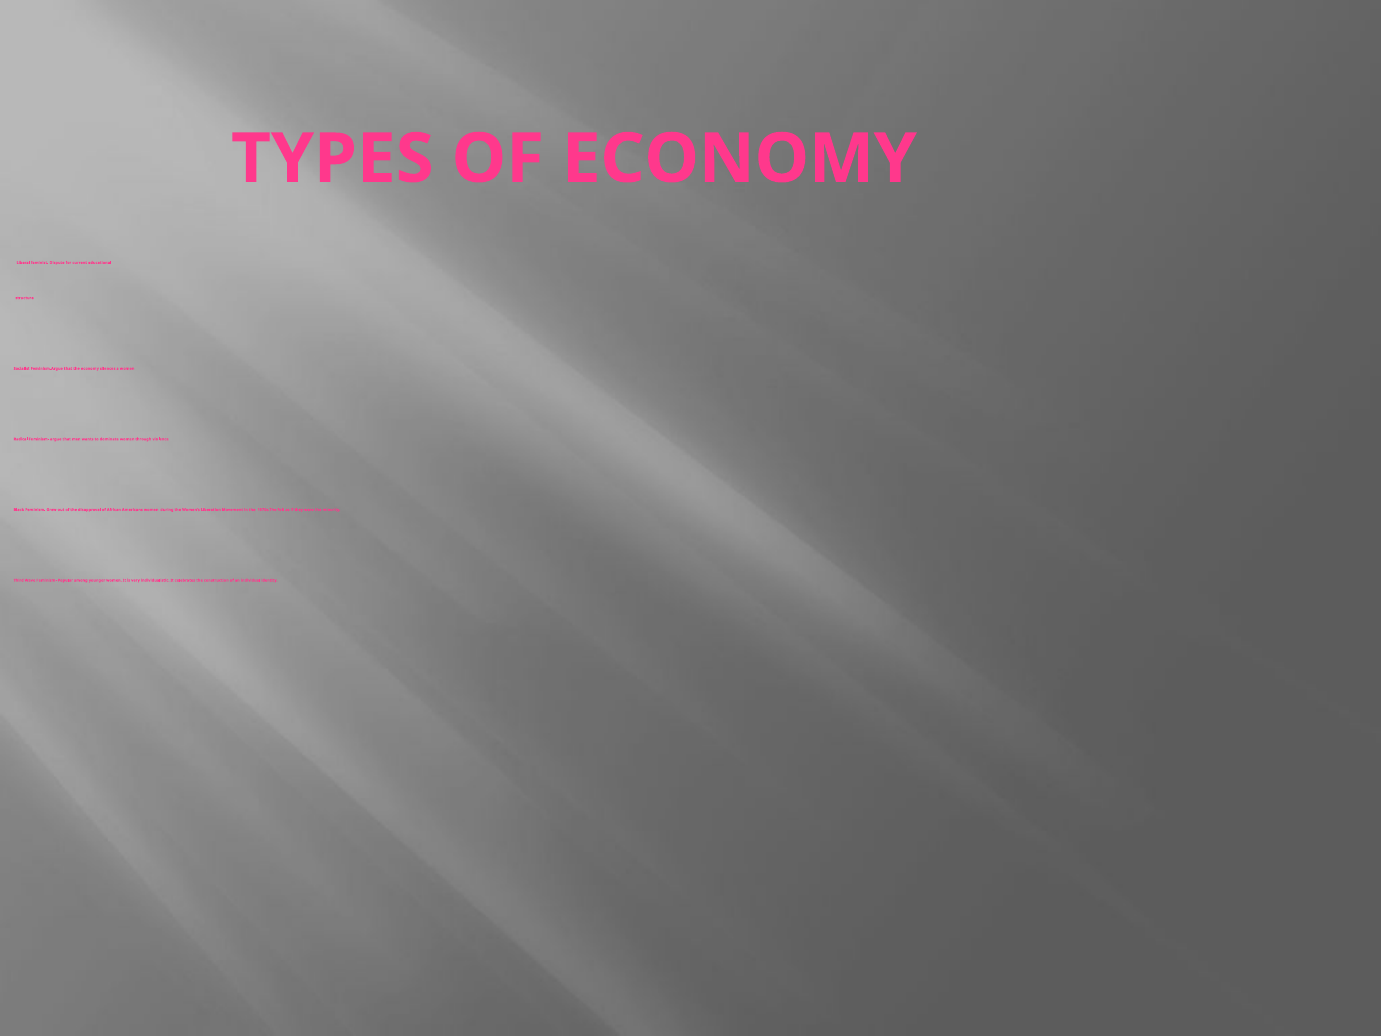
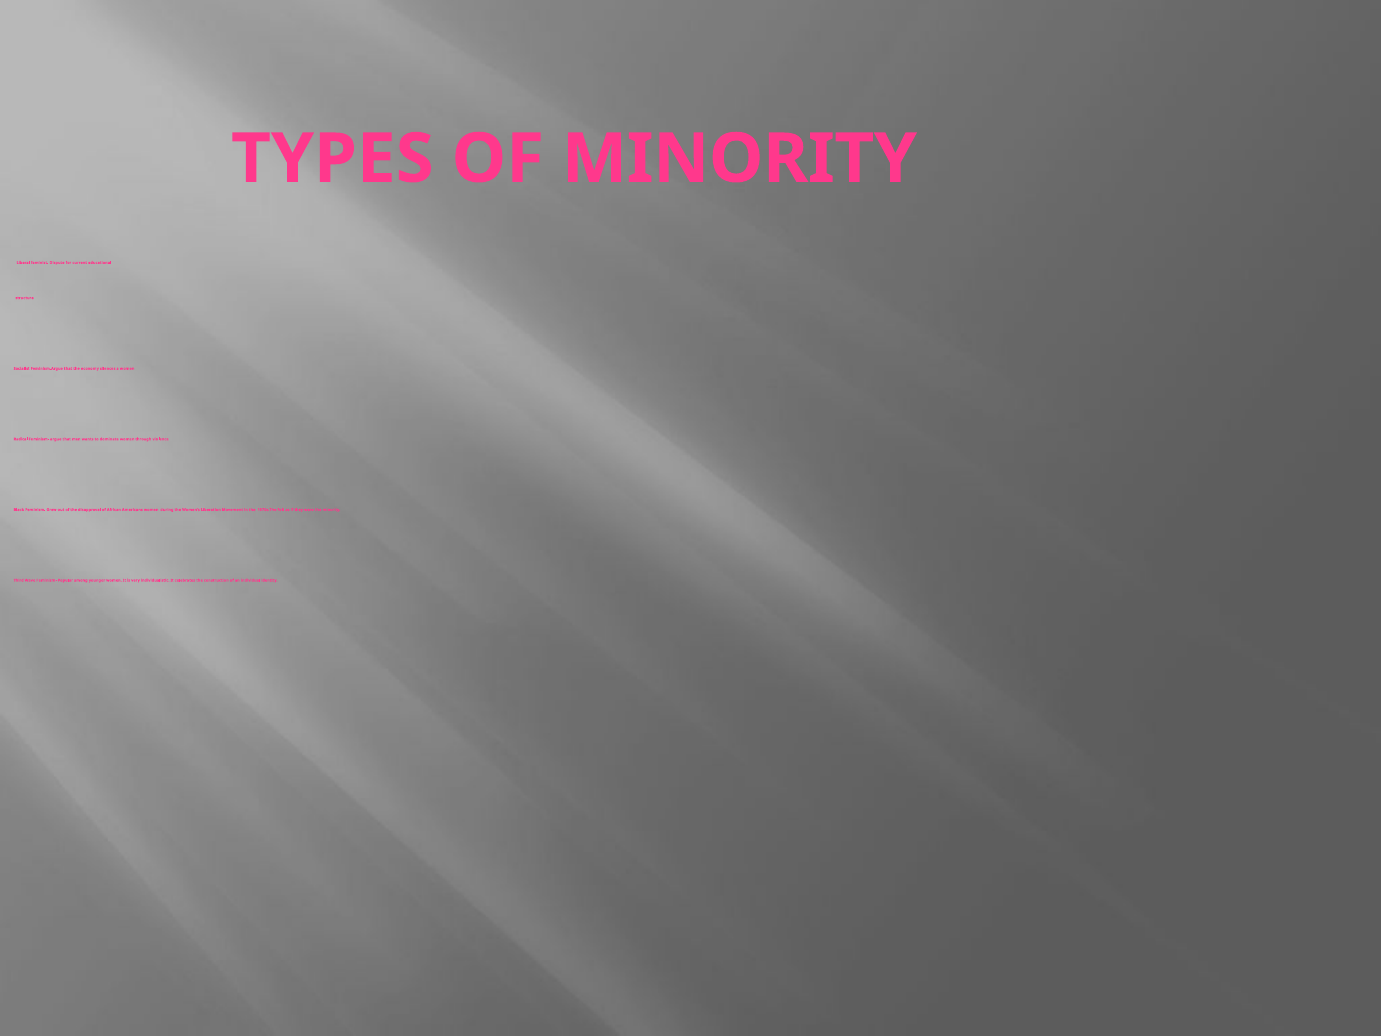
OF ECONOMY: ECONOMY -> MINORITY (740, 159)
